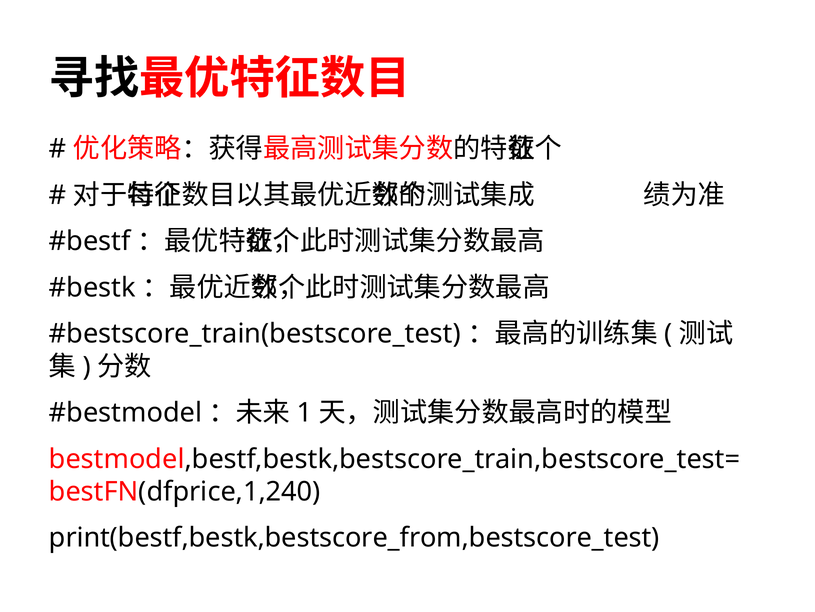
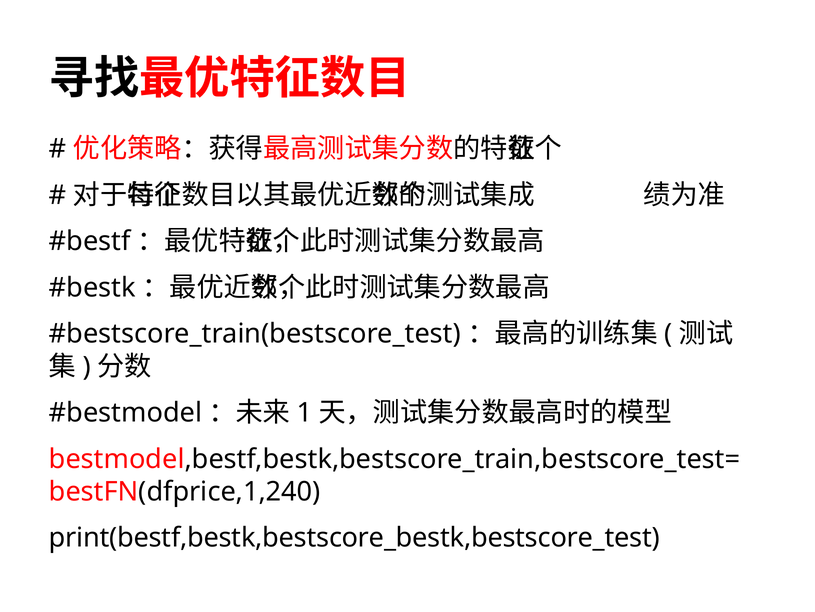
print(bestf,bestk,bestscore_from,bestscore_test: print(bestf,bestk,bestscore_from,bestscore_test -> print(bestf,bestk,bestscore_bestk,bestscore_test (354, 537)
